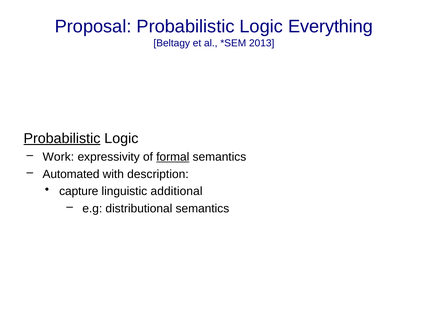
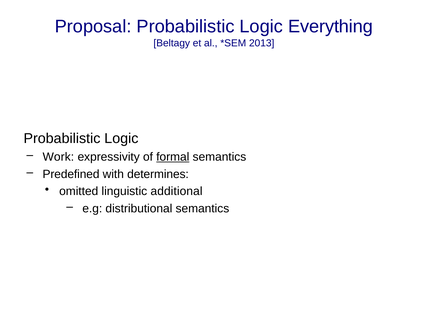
Probabilistic underline: present -> none (62, 138)
Automated: Automated -> Predefined (71, 174)
description: description -> determines (158, 174)
capture: capture -> omitted (79, 191)
